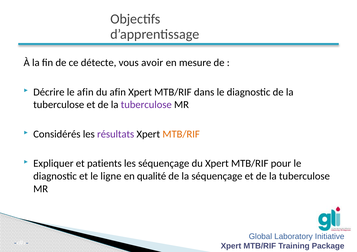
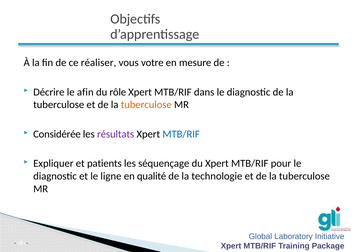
détecte: détecte -> réaliser (99, 63)
avoir: avoir -> votre (152, 63)
du afin: afin -> rôle (118, 92)
tuberculose colour: purple -> orange (146, 105)
Considérés: Considérés -> Considérée (57, 134)
MTB/RIF colour: orange -> blue (181, 134)
la séquençage: séquençage -> technologie (217, 176)
